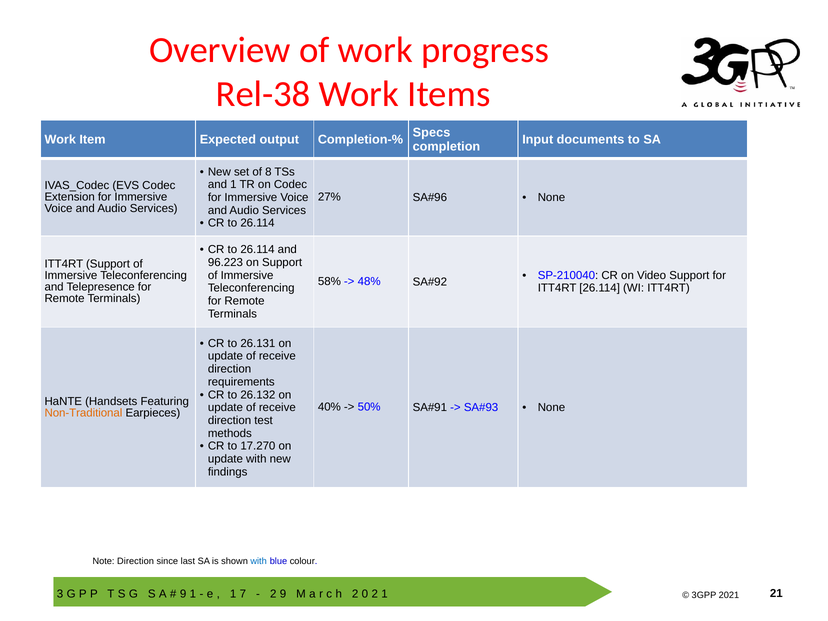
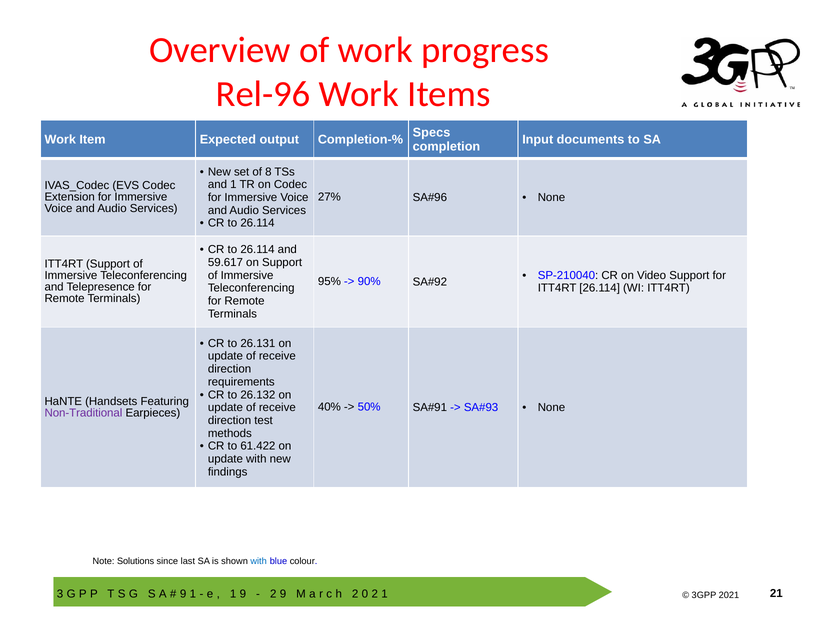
Rel-38: Rel-38 -> Rel-96 (263, 94)
96.223: 96.223 -> 59.617 (225, 262)
58%: 58% -> 95% (329, 281)
48%: 48% -> 90% (369, 281)
Non-Traditional colour: orange -> purple (83, 413)
17.270: 17.270 -> 61.422 (258, 446)
Note Direction: Direction -> Solutions (136, 561)
1 7: 7 -> 9 (243, 594)
